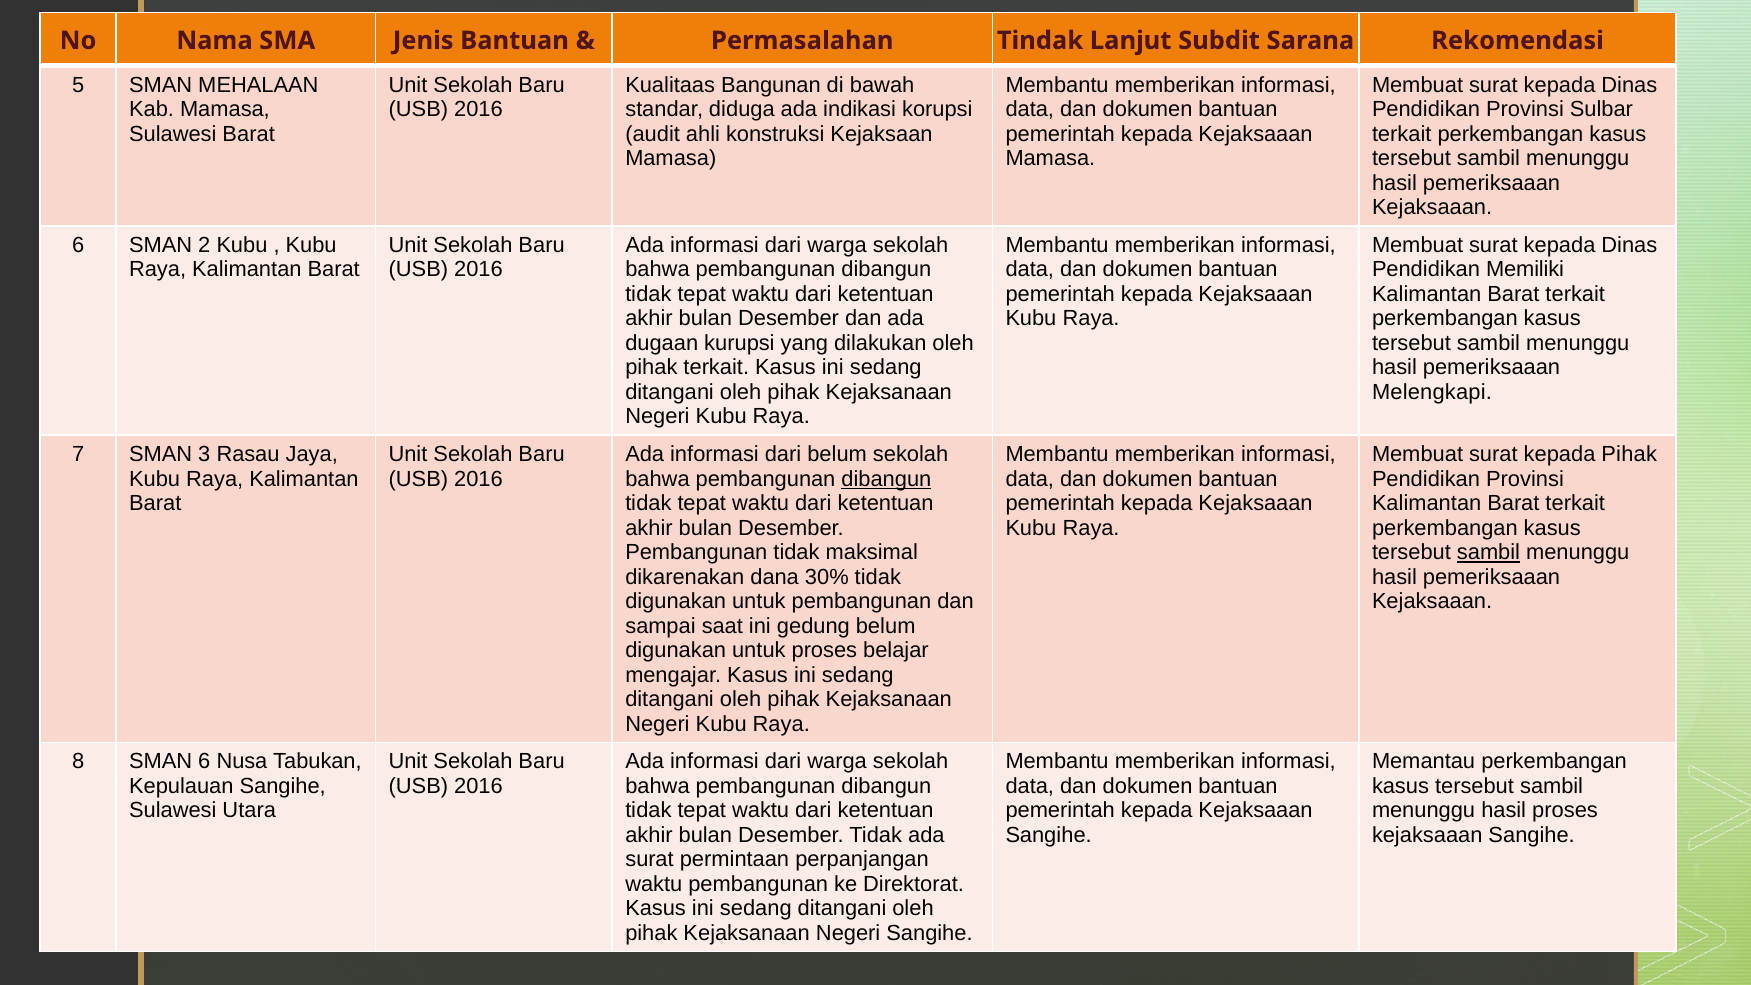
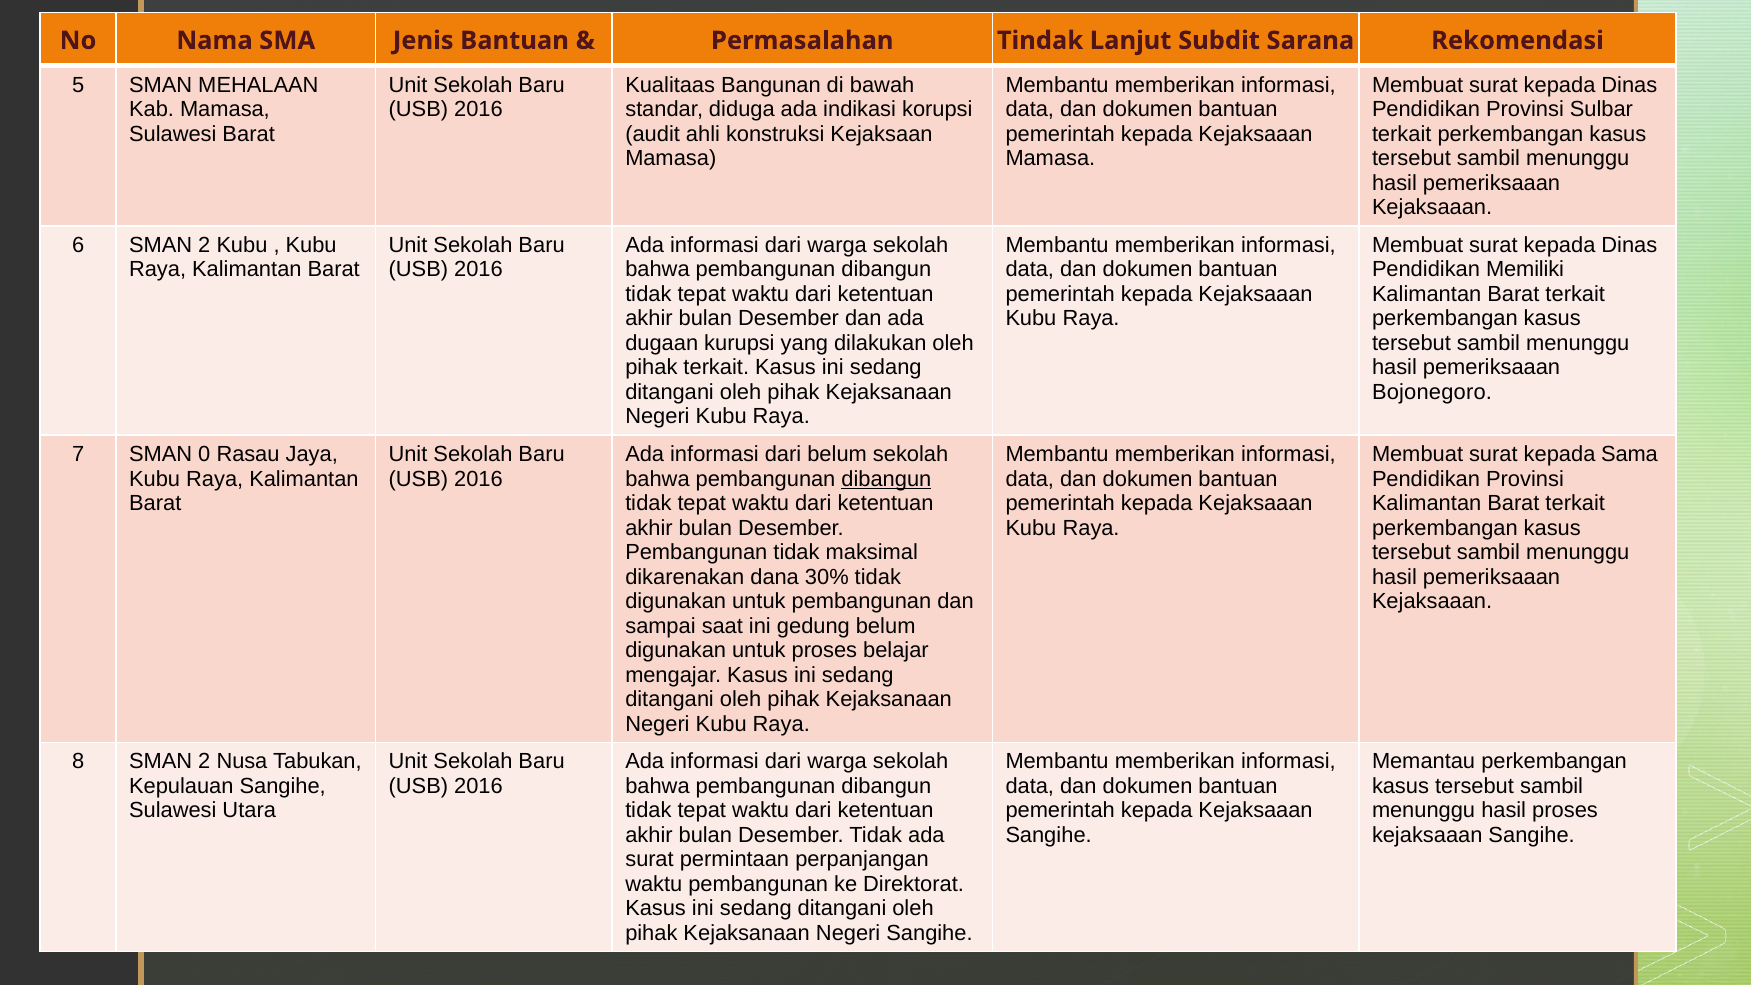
Melengkapi: Melengkapi -> Bojonegoro (1432, 392)
3: 3 -> 0 (204, 454)
kepada Pihak: Pihak -> Sama (1629, 454)
sambil underline: present -> none (1489, 552)
8 SMAN 6: 6 -> 2 (204, 762)
